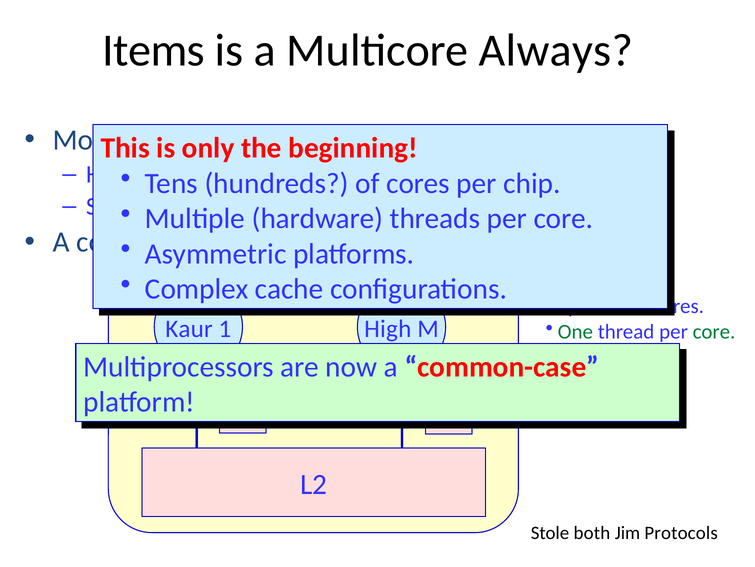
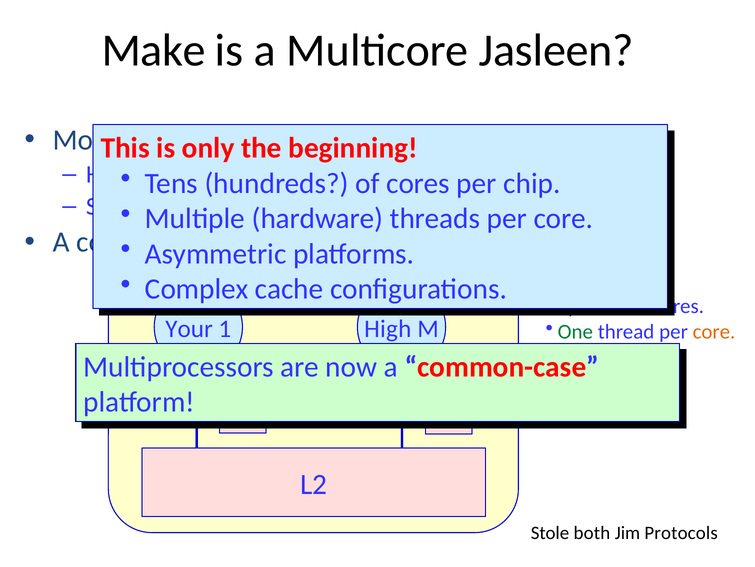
Items: Items -> Make (154, 50)
Always: Always -> Jasleen (556, 50)
Kaur: Kaur -> Your (189, 328)
core colour: green -> orange (714, 331)
